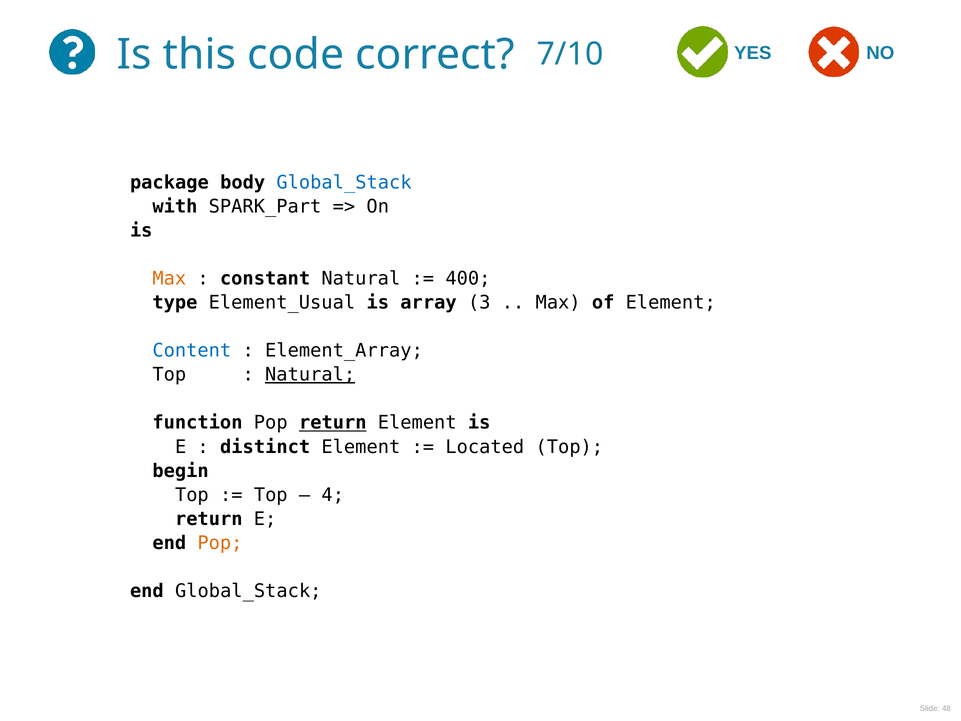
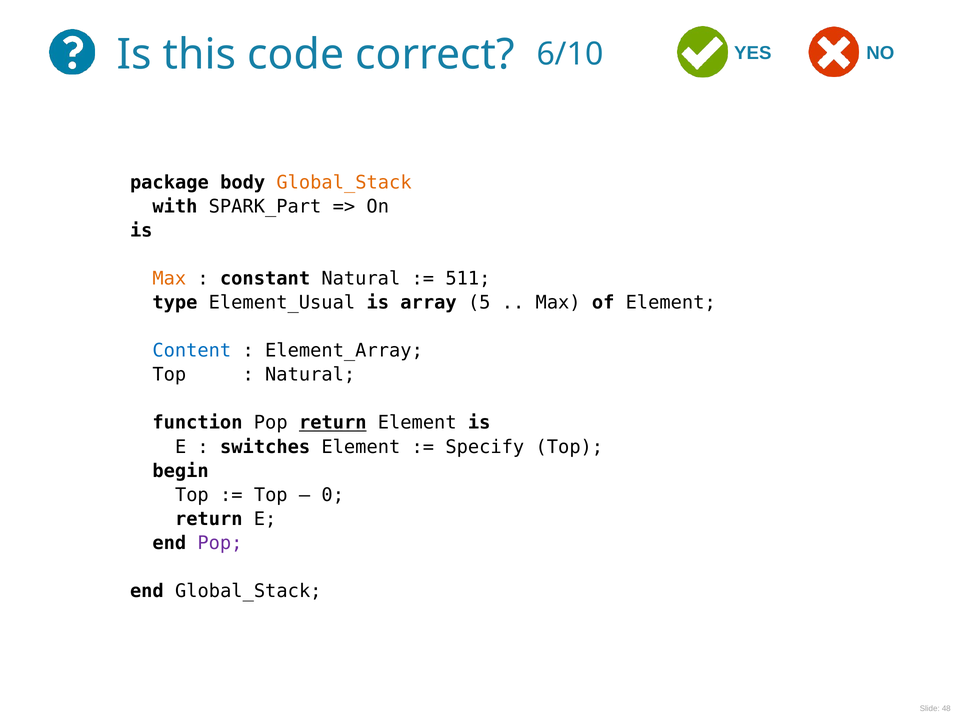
7/10: 7/10 -> 6/10 (570, 54)
Global_Stack colour: blue -> orange (344, 182)
400: 400 -> 511 (468, 279)
3: 3 -> 5 (479, 303)
Natural underline: present -> none (310, 375)
distinct: distinct -> switches (265, 447)
Located: Located -> Specify (485, 447)
4: 4 -> 0 (333, 495)
Pop colour: orange -> purple (220, 543)
